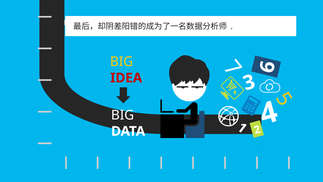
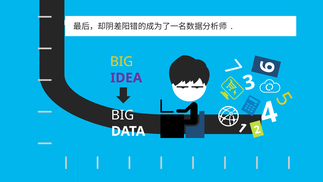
IDEA colour: red -> purple (126, 78)
